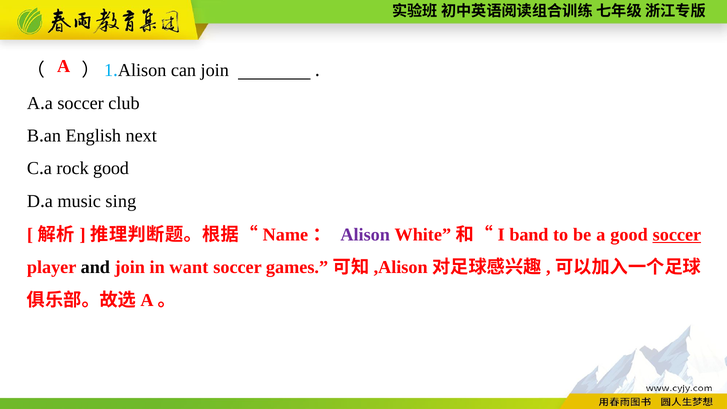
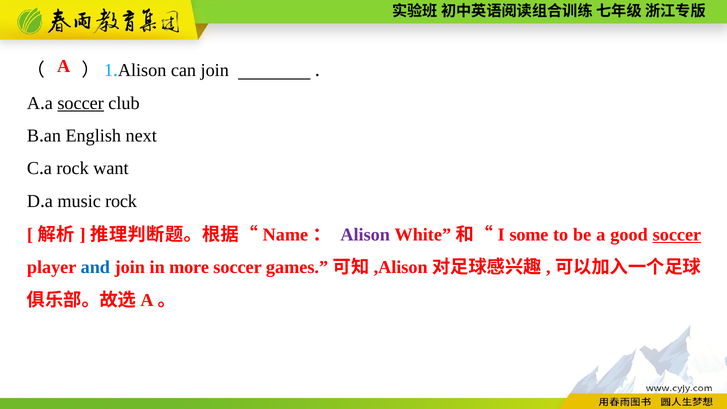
soccer underline: none -> present (81, 103)
rock good: good -> want (111, 168)
music sing: sing -> rock (121, 201)
band: band -> some (529, 235)
and colour: black -> blue (95, 267)
want: want -> more (189, 267)
